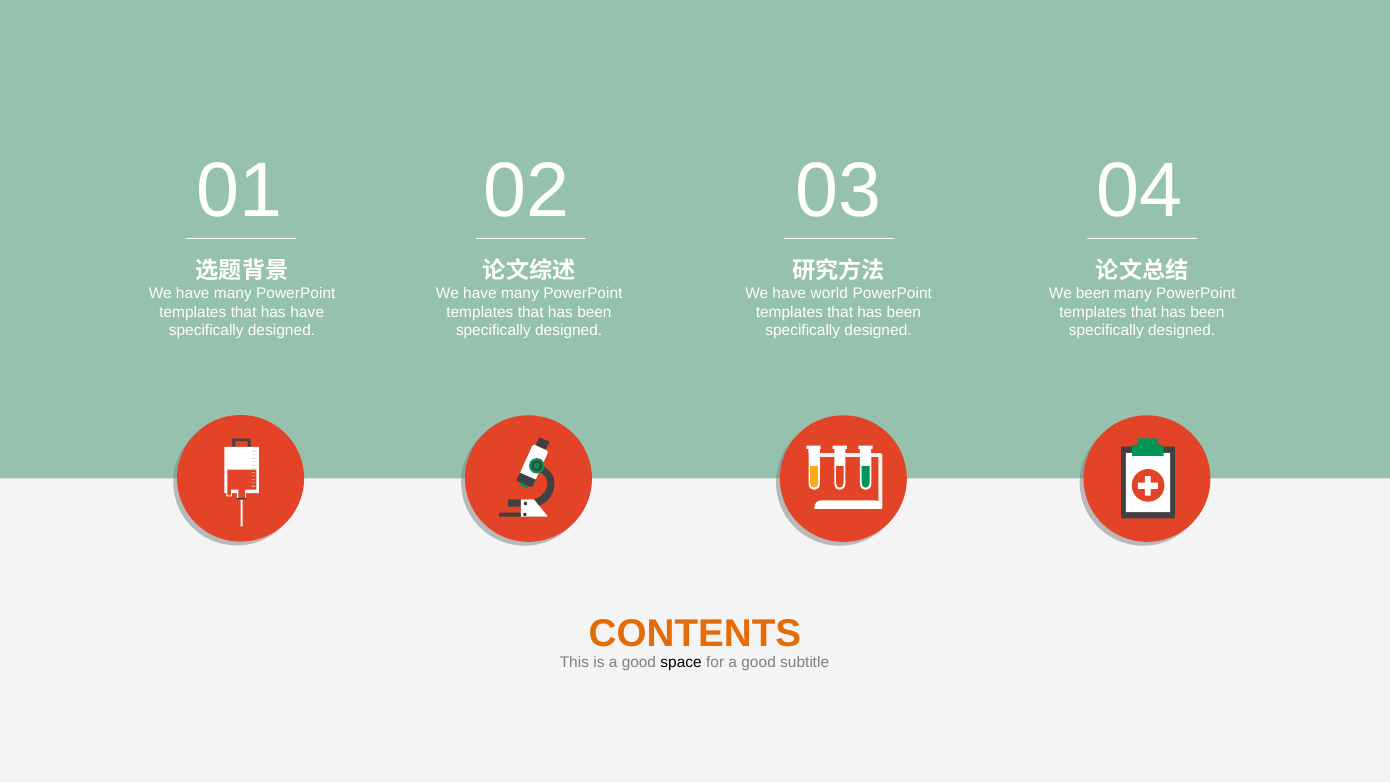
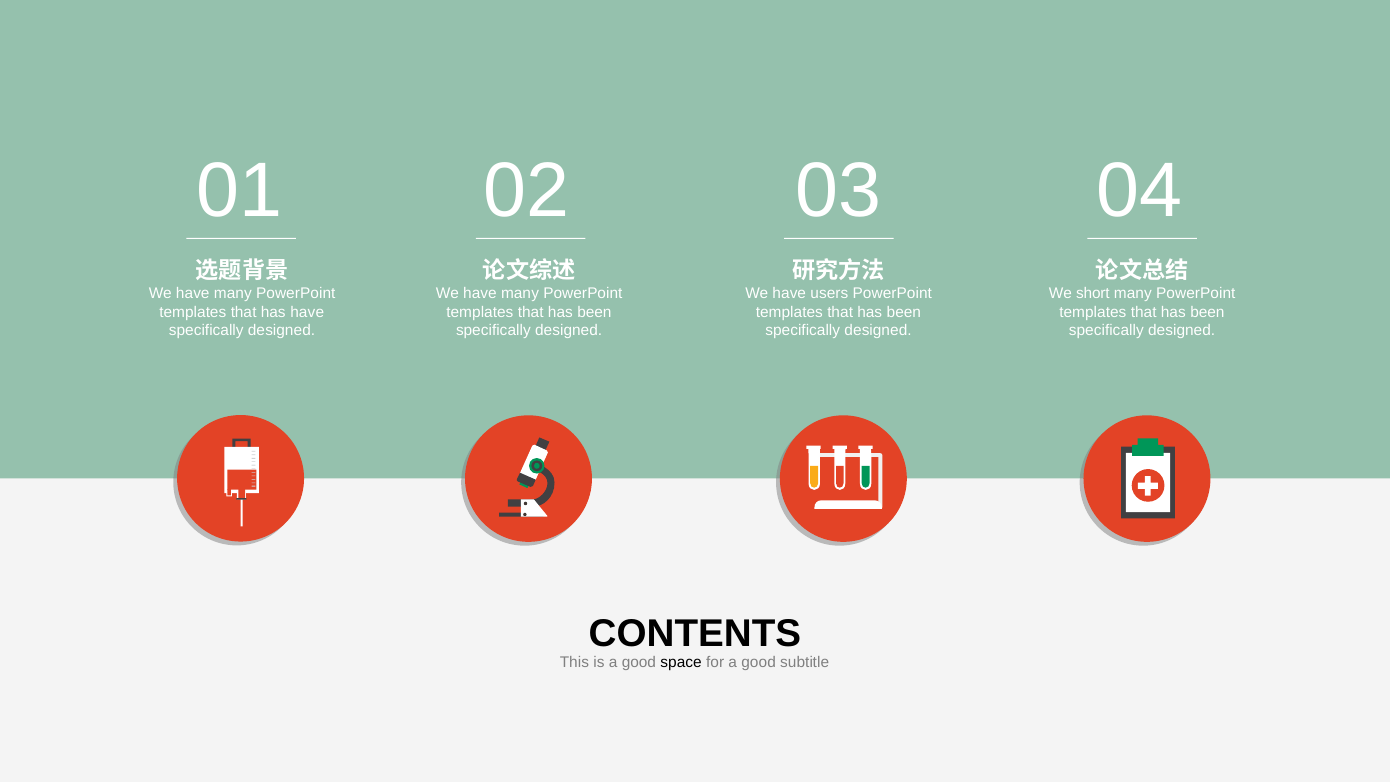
world: world -> users (829, 293)
We been: been -> short (1093, 293)
CONTENTS colour: orange -> black (695, 634)
